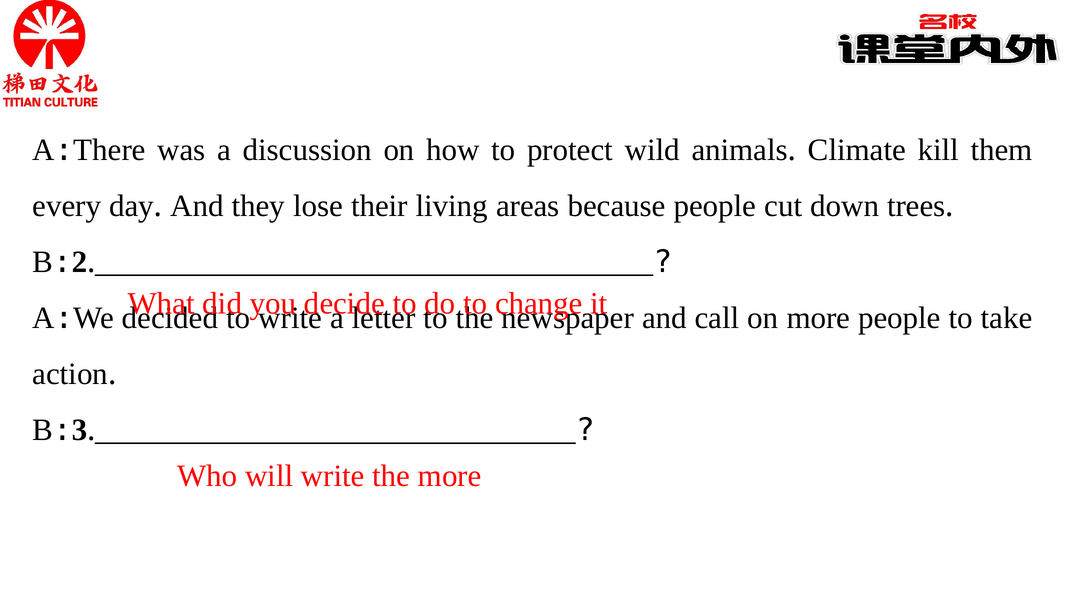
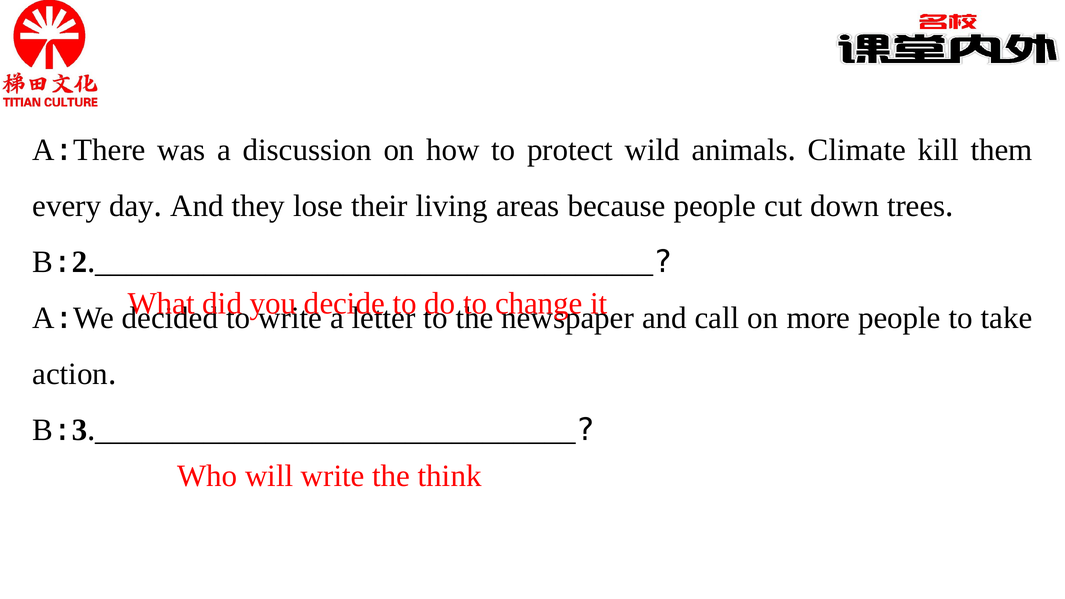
the more: more -> think (450, 476)
